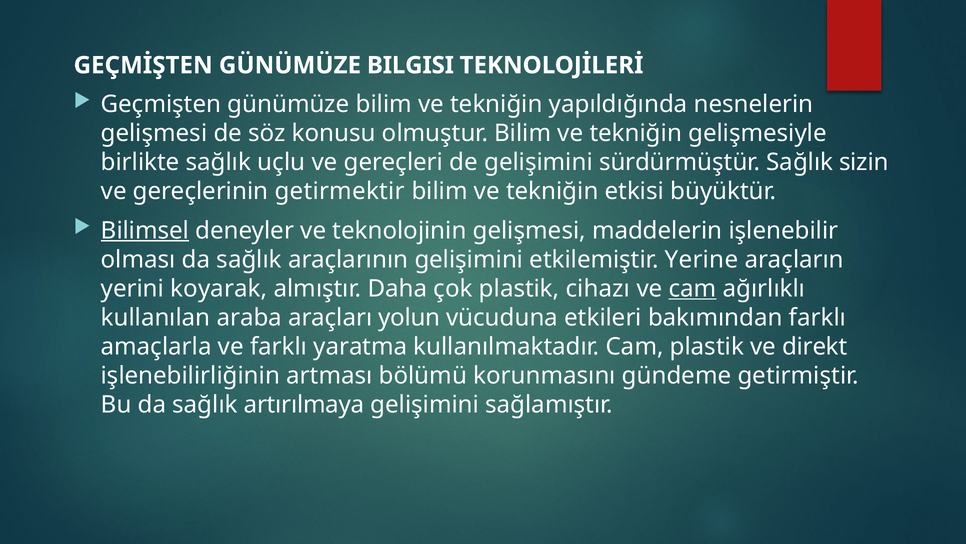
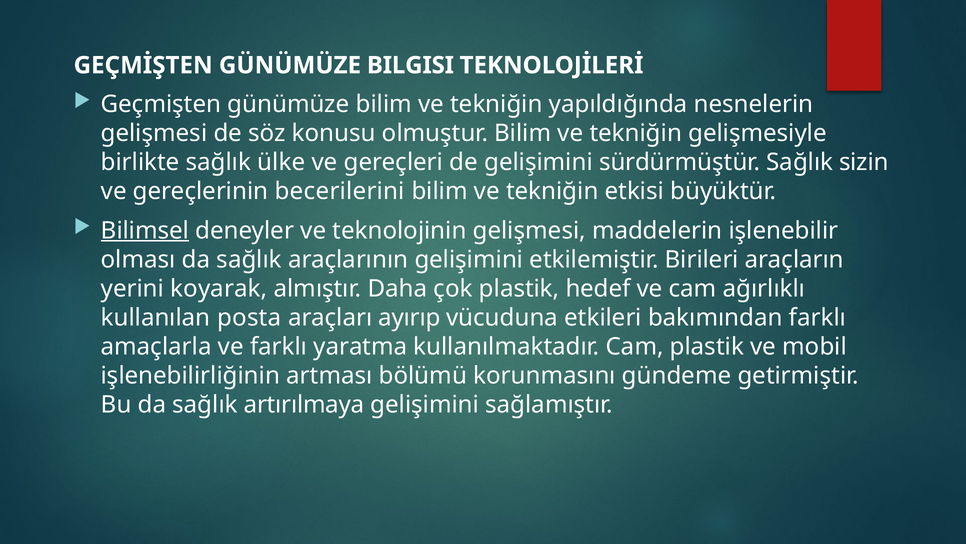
uçlu: uçlu -> ülke (281, 162)
getirmektir: getirmektir -> becerilerini (340, 191)
Yerine: Yerine -> Birileri (702, 259)
cihazı: cihazı -> hedef (598, 288)
cam underline: present -> none (693, 288)
araba: araba -> posta (249, 317)
yolun: yolun -> ayırıp (409, 317)
direkt: direkt -> mobil (815, 346)
